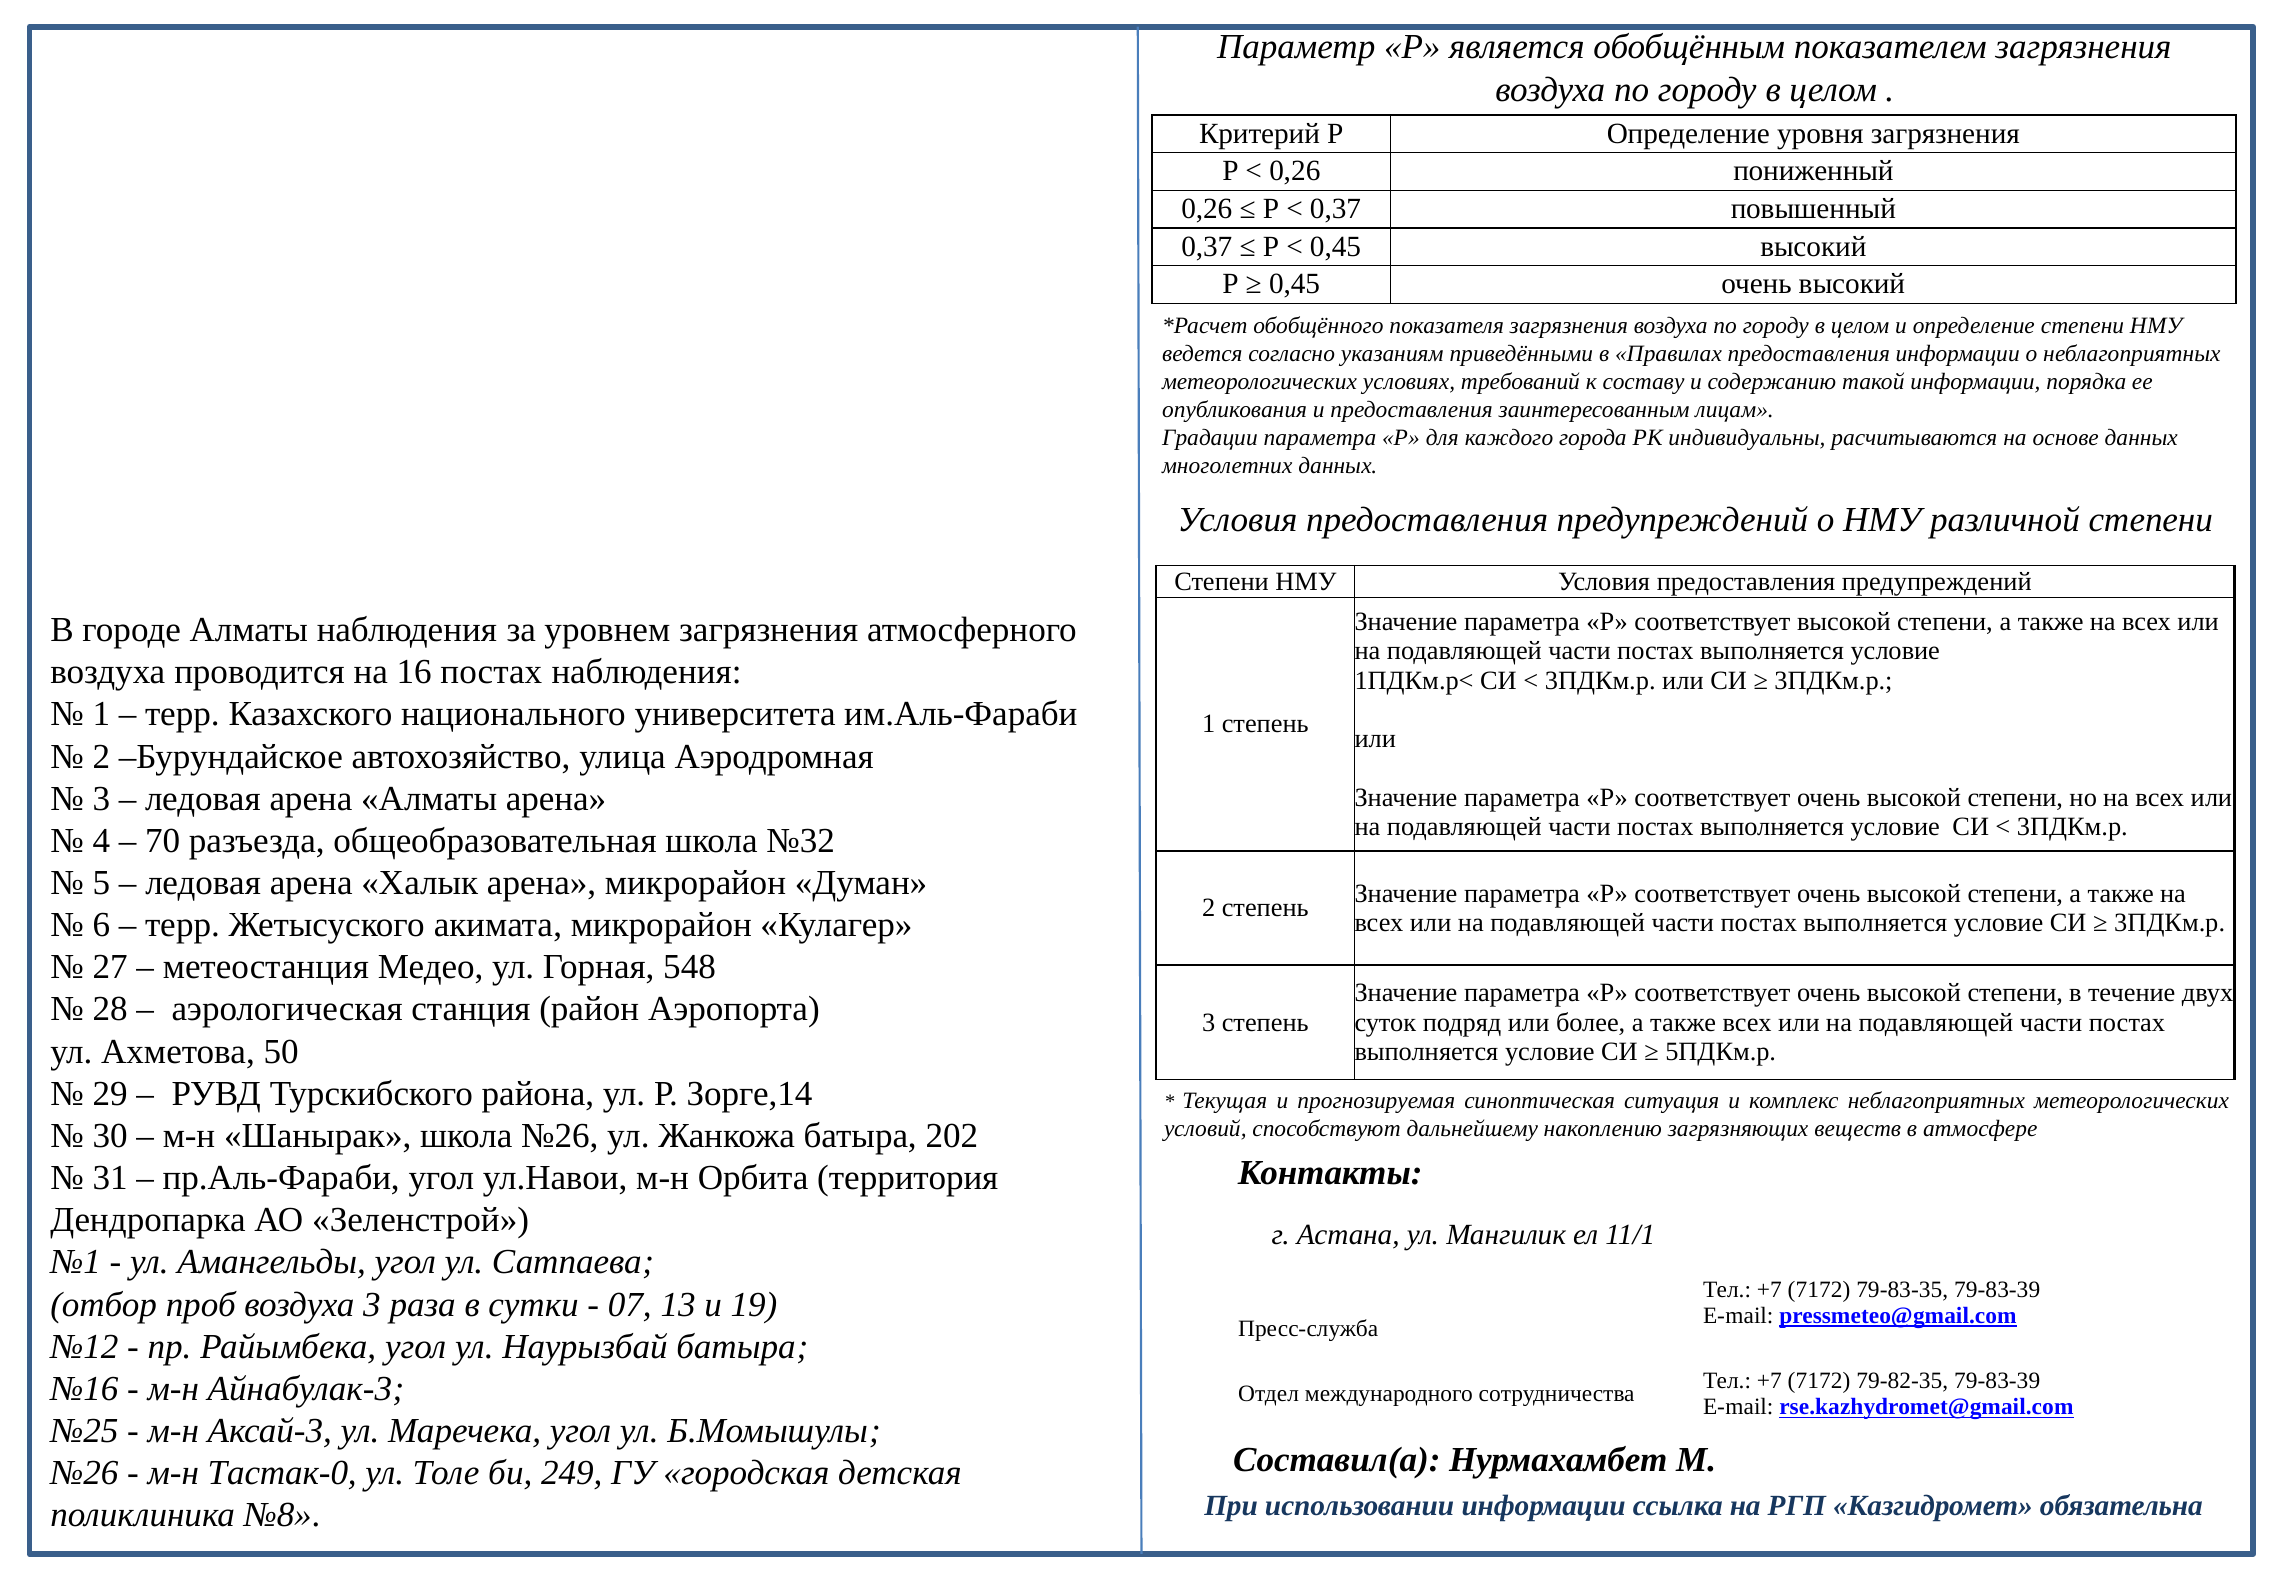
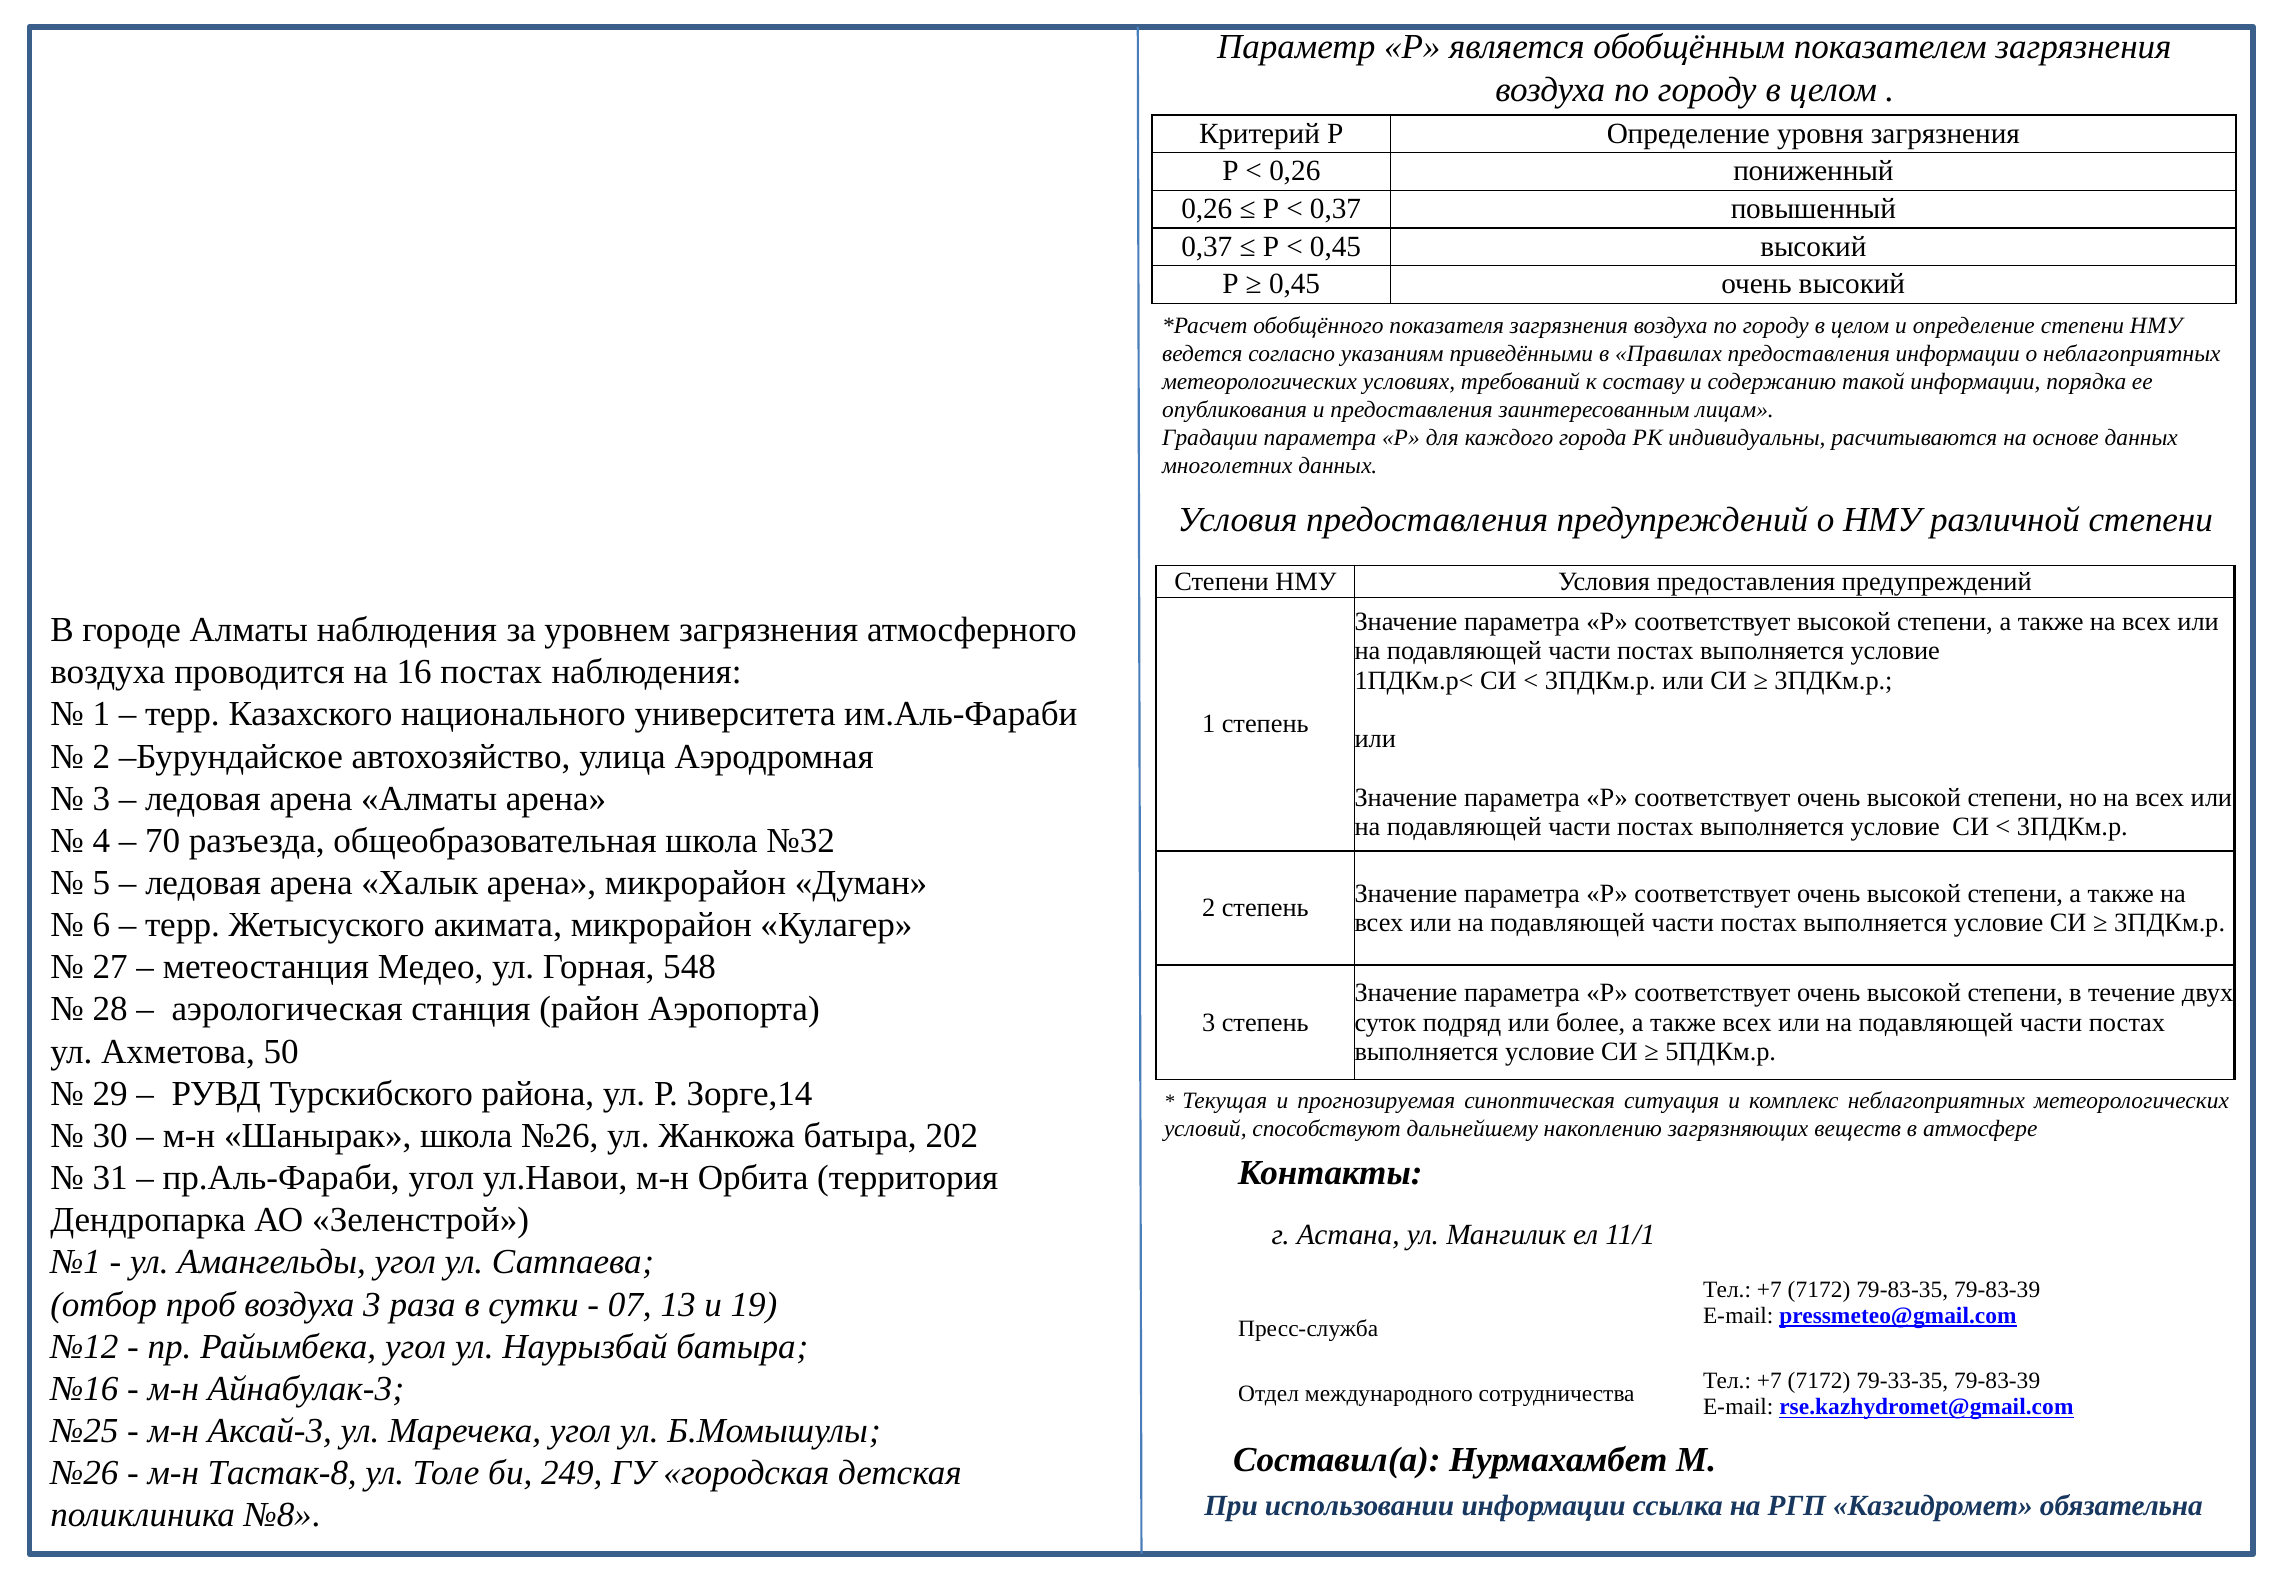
79-82-35: 79-82-35 -> 79-33-35 (1902, 1381)
Тастак-0: Тастак-0 -> Тастак-8 (282, 1473)
